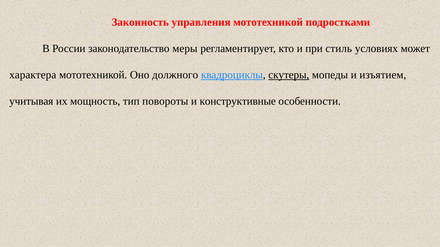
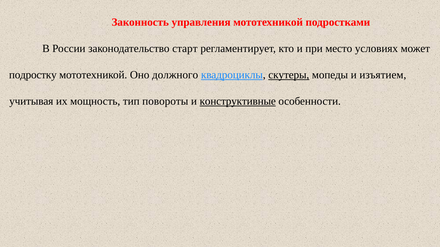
меры: меры -> старт (185, 49)
стиль: стиль -> место (339, 49)
характера: характера -> подростку (33, 75)
конструктивные underline: none -> present (238, 101)
